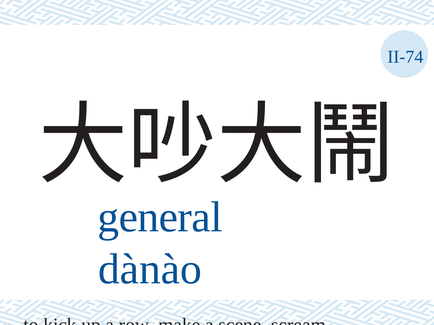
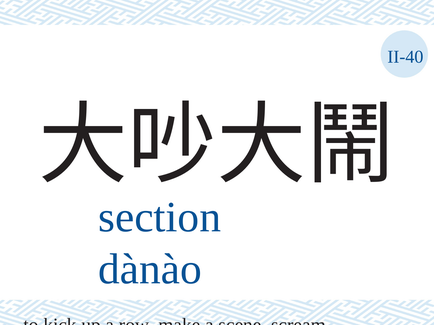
II-74: II-74 -> II-40 (405, 57)
general: general -> section (160, 217)
